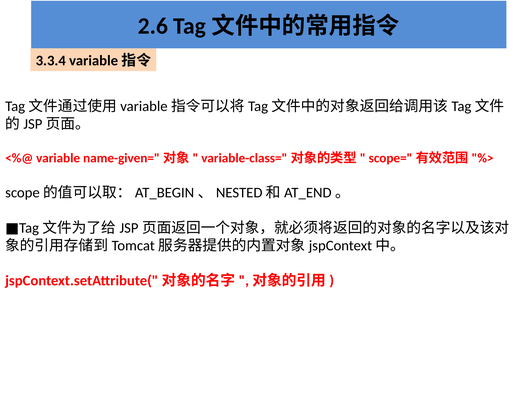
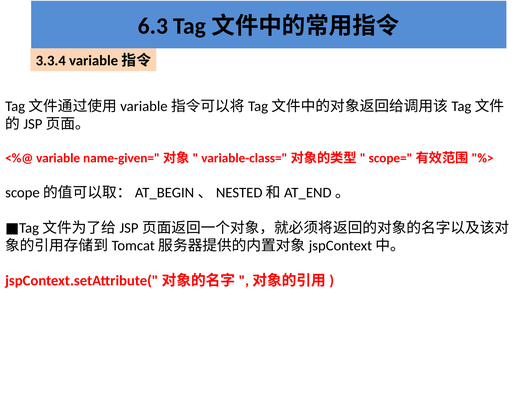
2.6: 2.6 -> 6.3 (153, 26)
